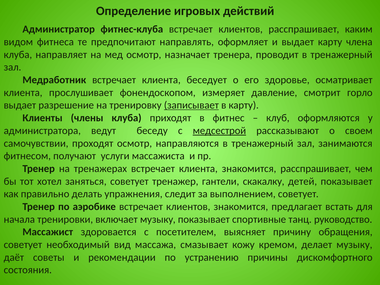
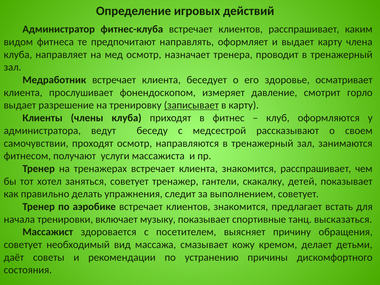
медсестрой underline: present -> none (219, 131)
руководство: руководство -> высказаться (343, 219)
делает музыку: музыку -> детьми (354, 245)
